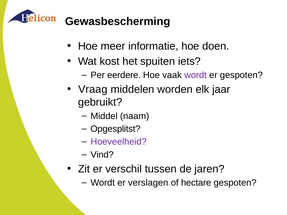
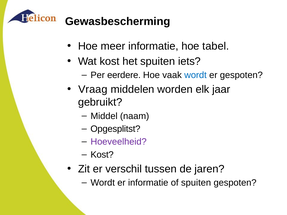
doen: doen -> tabel (216, 46)
wordt colour: purple -> blue (195, 75)
Vind: Vind -> Kost (102, 155)
er verslagen: verslagen -> informatie (148, 183)
of hectare: hectare -> spuiten (196, 183)
